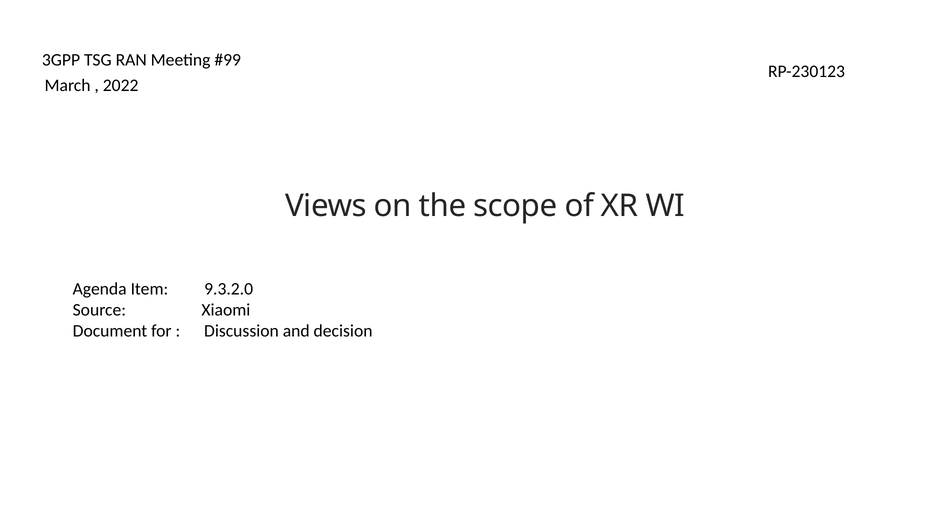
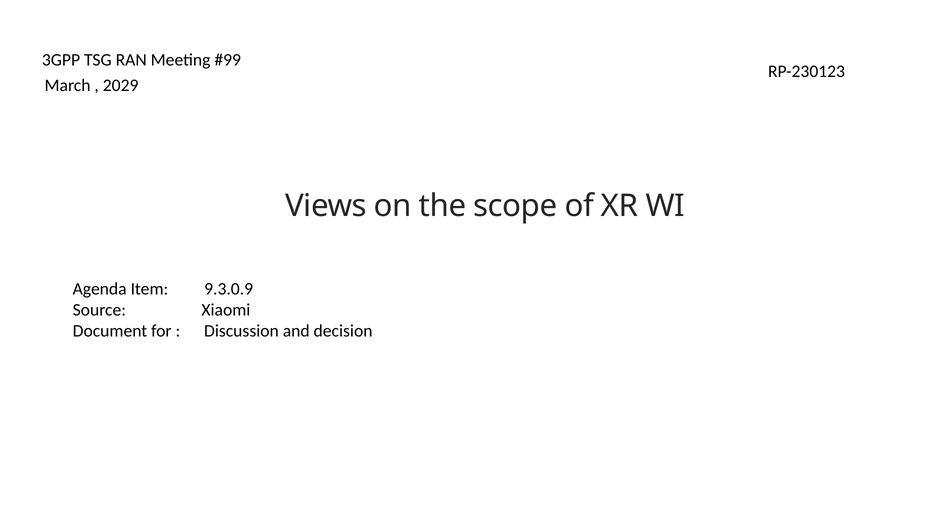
2022: 2022 -> 2029 (121, 85)
9.3.2.0: 9.3.2.0 -> 9.3.0.9 (229, 289)
